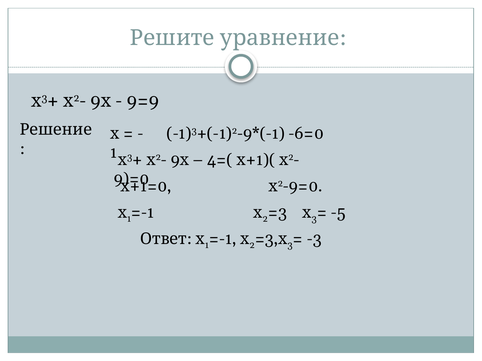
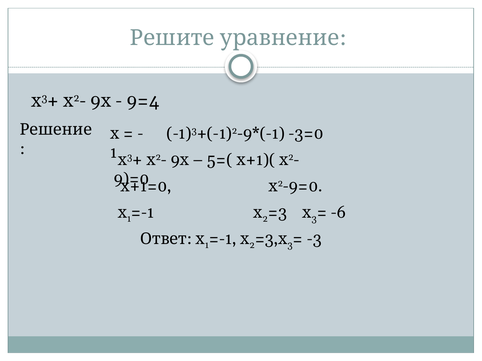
9=9: 9=9 -> 9=4 (143, 101)
-6=0: -6=0 -> -3=0 (306, 134)
4=(: 4=( -> 5=( (220, 160)
-5: -5 -> -6 (338, 213)
